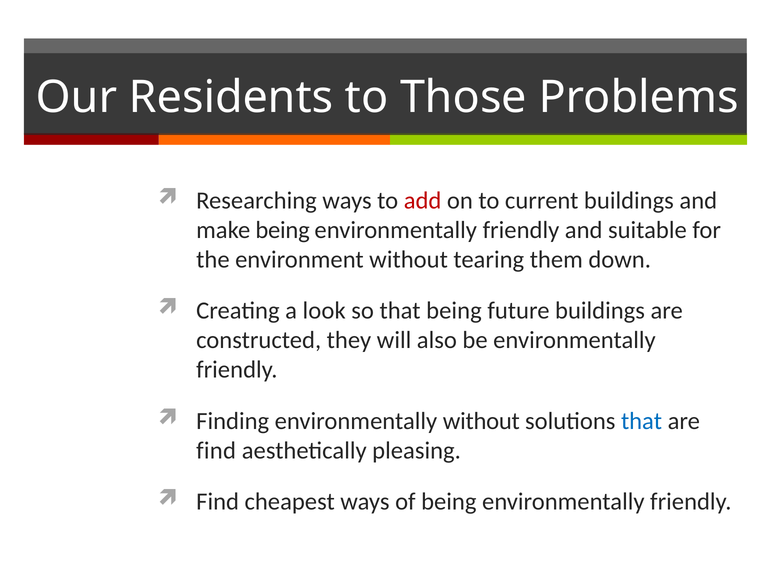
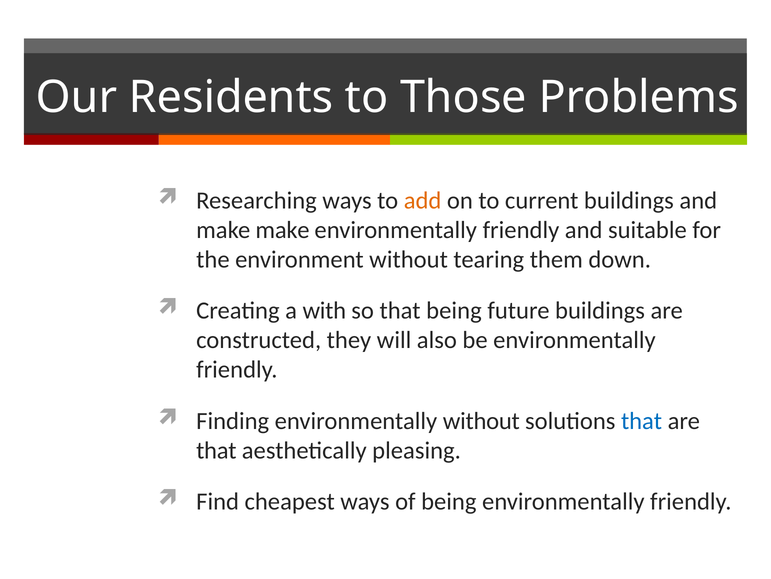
add colour: red -> orange (423, 200)
make being: being -> make (283, 230)
look: look -> with (324, 310)
find: find -> that (216, 450)
